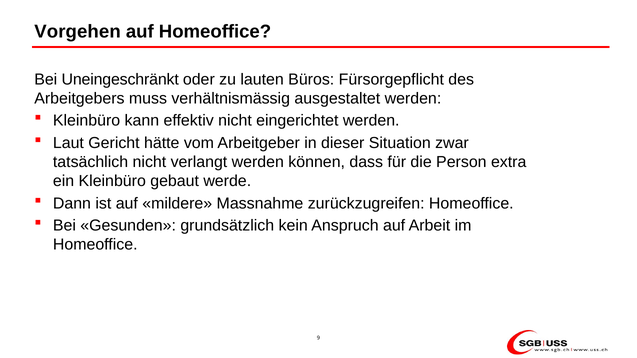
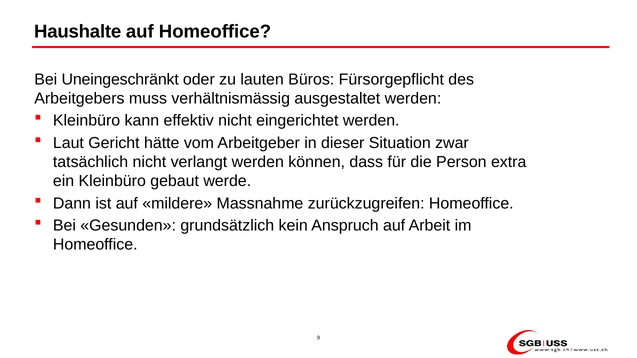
Vorgehen: Vorgehen -> Haushalte (78, 32)
